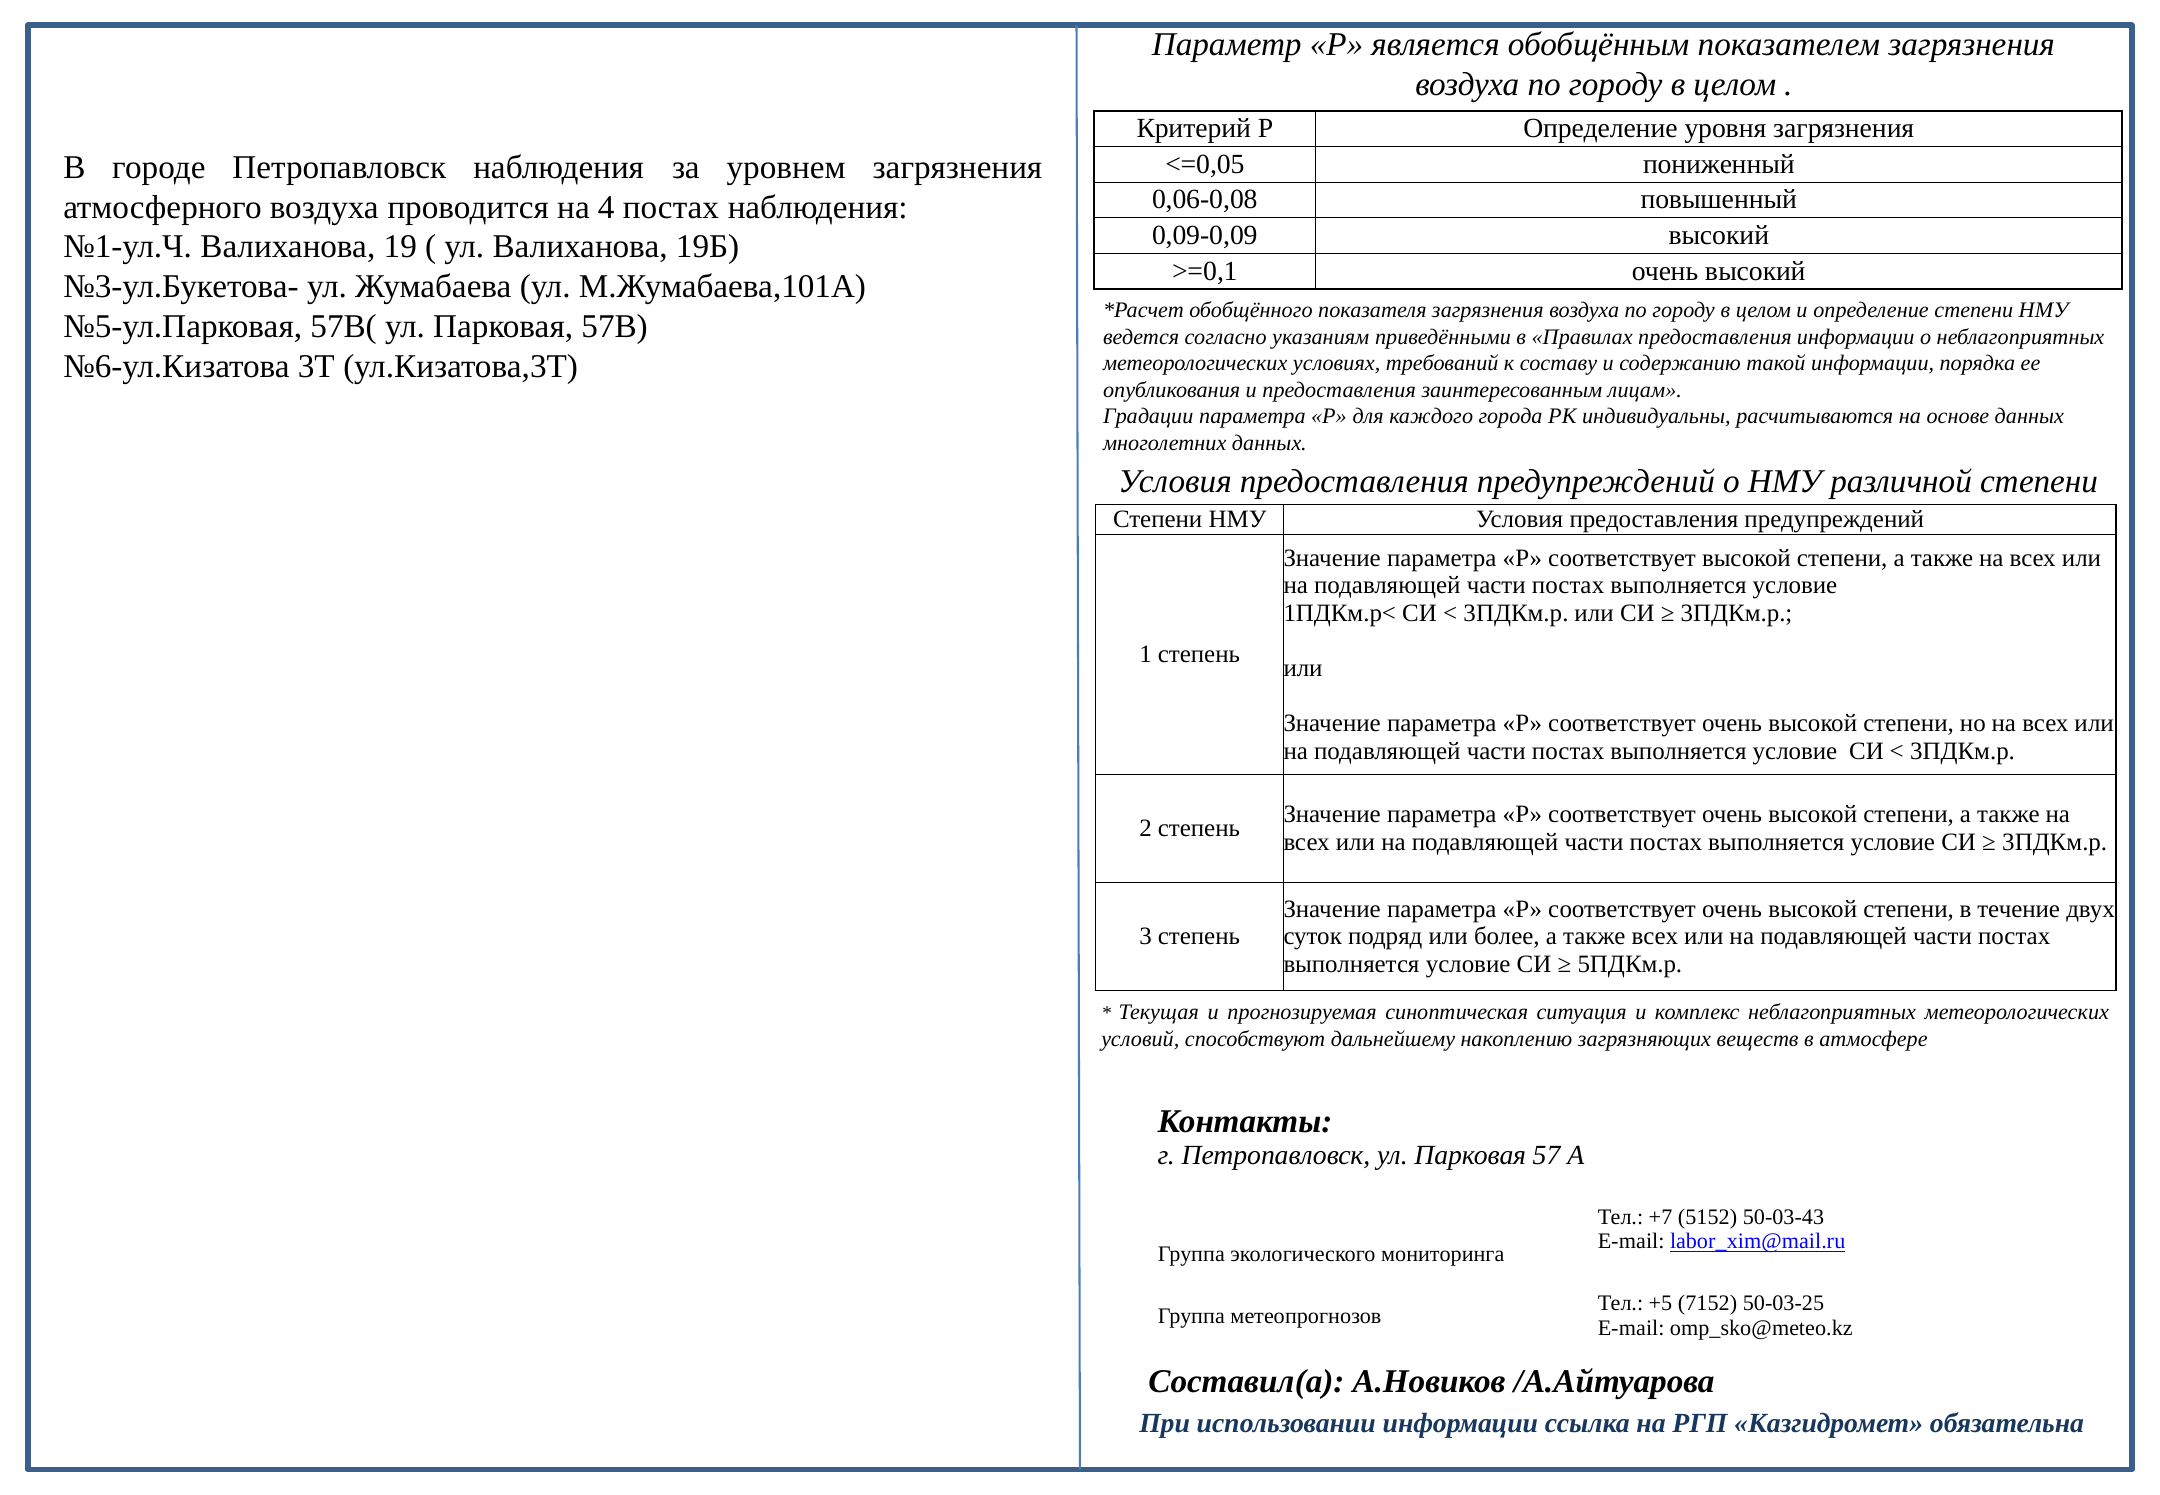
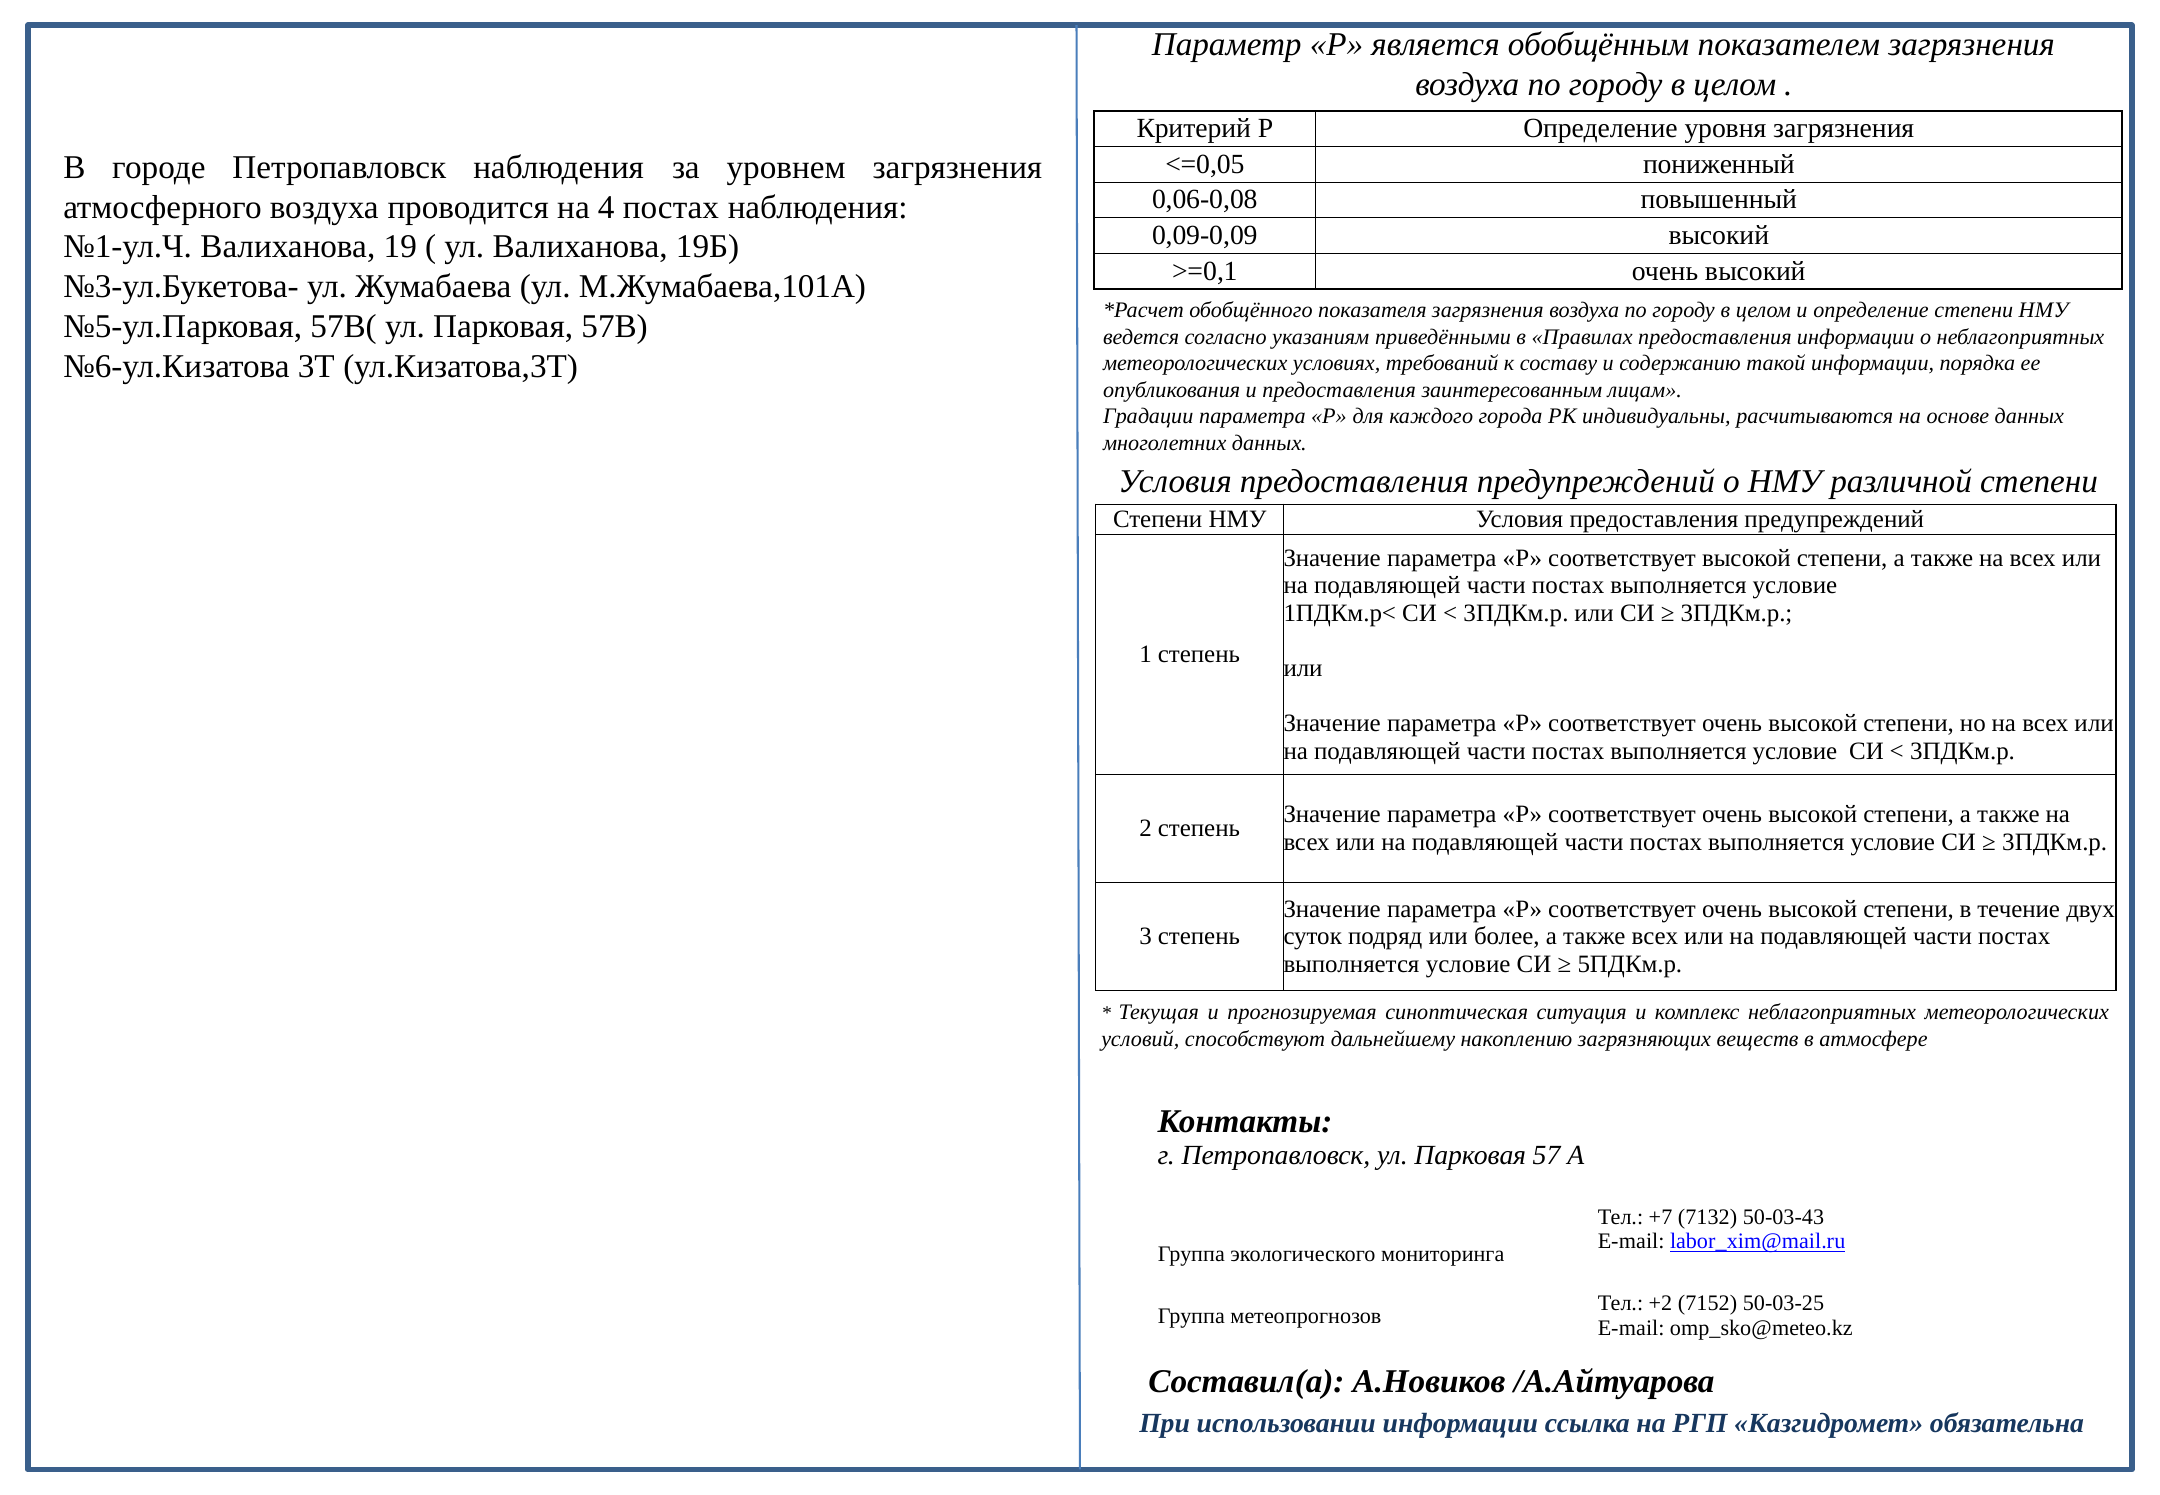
5152: 5152 -> 7132 (1708, 1217)
+5: +5 -> +2 (1660, 1304)
